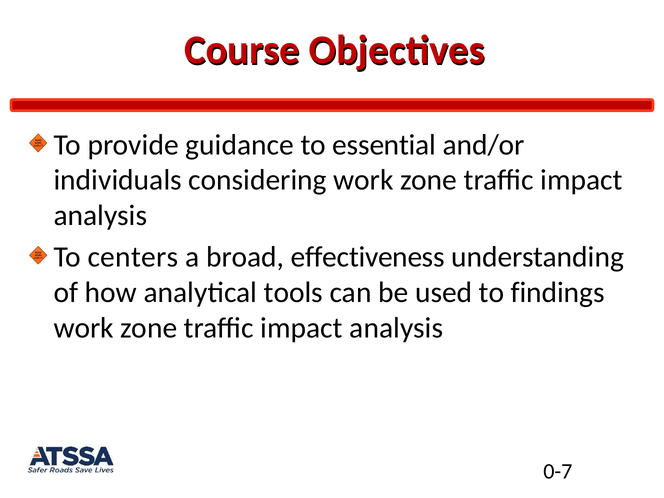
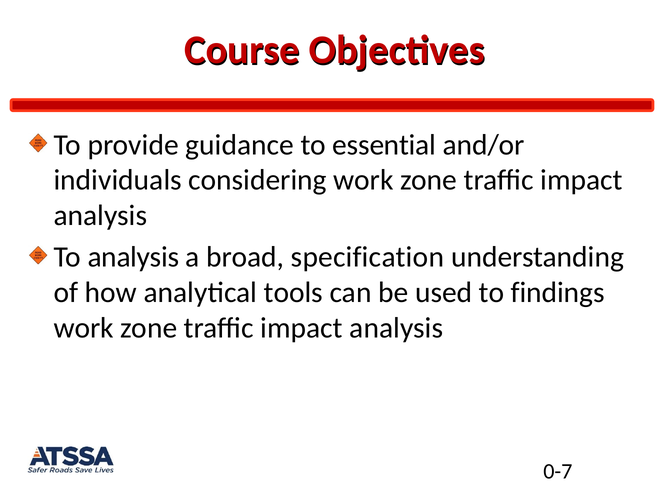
To centers: centers -> analysis (133, 257)
effectiveness: effectiveness -> specification (367, 257)
